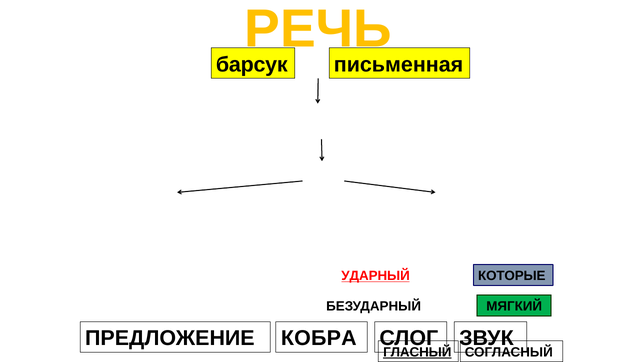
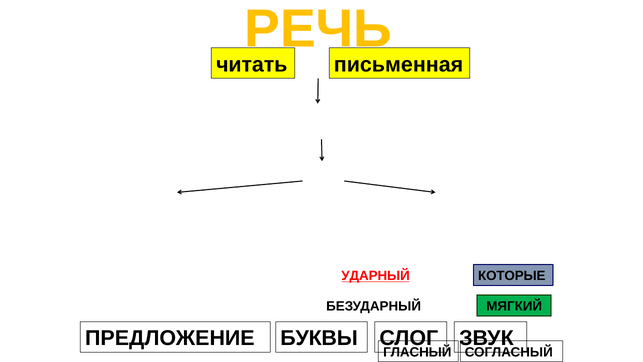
барсук: барсук -> читать (252, 65)
КОБРА: КОБРА -> БУКВЫ (319, 338)
ГЛАСНЫЙ underline: present -> none (417, 352)
